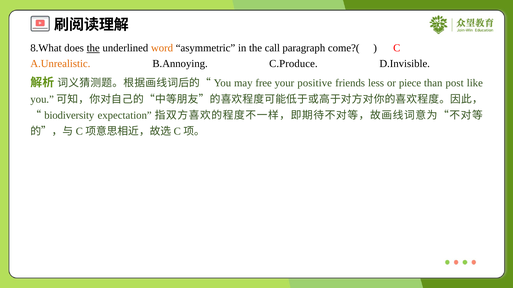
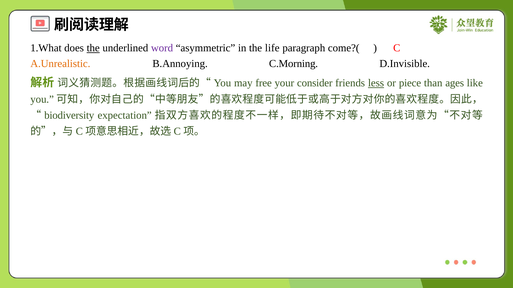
8.What: 8.What -> 1.What (46, 48)
word colour: orange -> purple (162, 48)
call: call -> life (272, 48)
C.Produce: C.Produce -> C.Morning (294, 64)
positive: positive -> consider (315, 83)
less underline: none -> present (376, 83)
post: post -> ages (455, 83)
